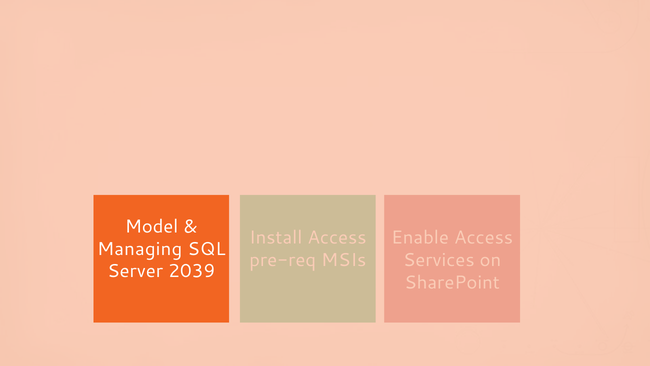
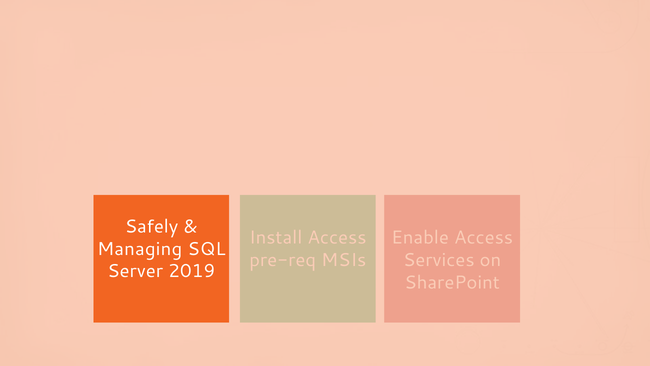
Model: Model -> Safely (152, 226)
2039: 2039 -> 2019 (192, 271)
